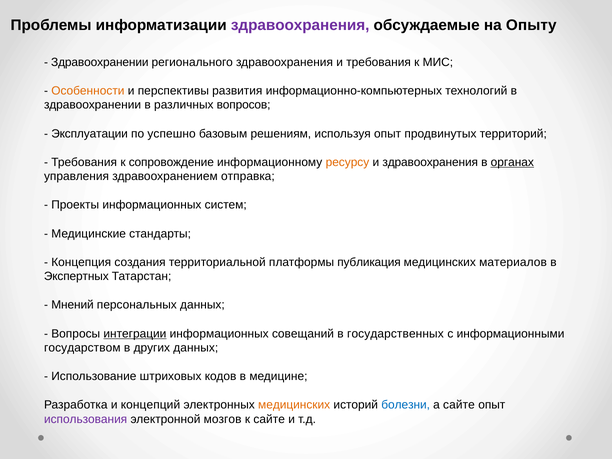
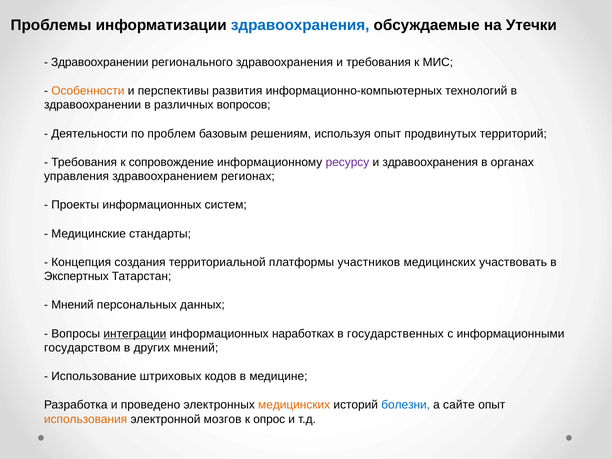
здравоохранения colour: purple -> blue (300, 25)
Опыту: Опыту -> Утечки (531, 25)
Эксплуатации: Эксплуатации -> Деятельности (90, 134)
успешно: успешно -> проблем (172, 134)
ресурсу colour: orange -> purple (347, 162)
органах underline: present -> none (512, 162)
отправка: отправка -> регионах (248, 176)
публикация: публикация -> участников (369, 262)
материалов: материалов -> участвовать (513, 262)
совещаний: совещаний -> наработках (303, 334)
других данных: данных -> мнений (196, 348)
концепций: концепций -> проведено (151, 405)
использования colour: purple -> orange (86, 419)
к сайте: сайте -> опрос (269, 419)
